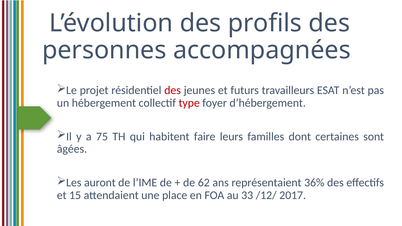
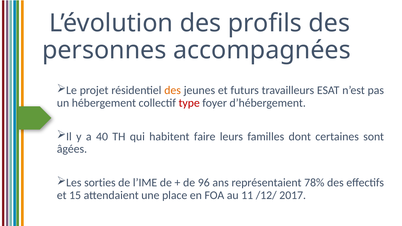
des colour: red -> orange (173, 90)
75: 75 -> 40 (102, 137)
auront: auront -> sorties (100, 183)
62: 62 -> 96 (204, 183)
36%: 36% -> 78% (314, 183)
33: 33 -> 11 (247, 195)
